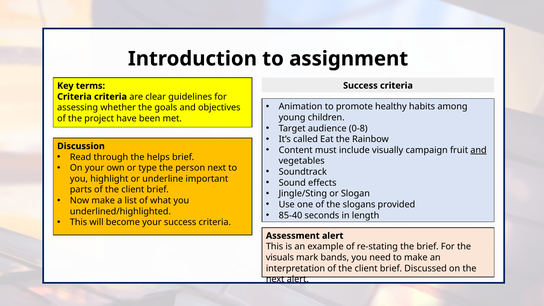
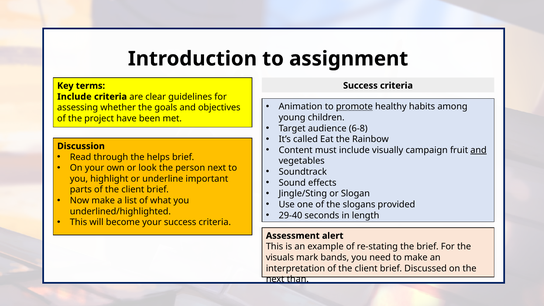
Criteria: Criteria -> Include (74, 97)
promote underline: none -> present (354, 107)
0-8: 0-8 -> 6-8 (358, 128)
type: type -> look (148, 168)
85-40: 85-40 -> 29-40 (290, 215)
next alert: alert -> than (298, 279)
